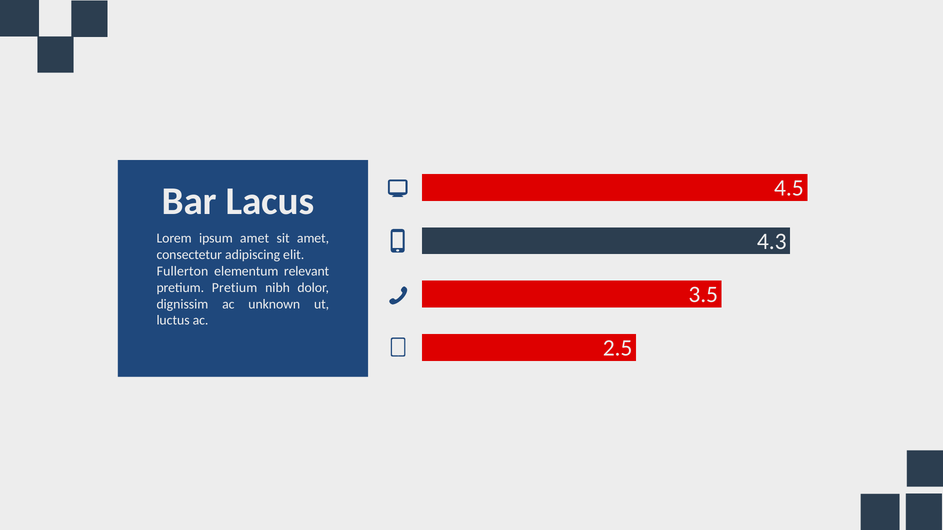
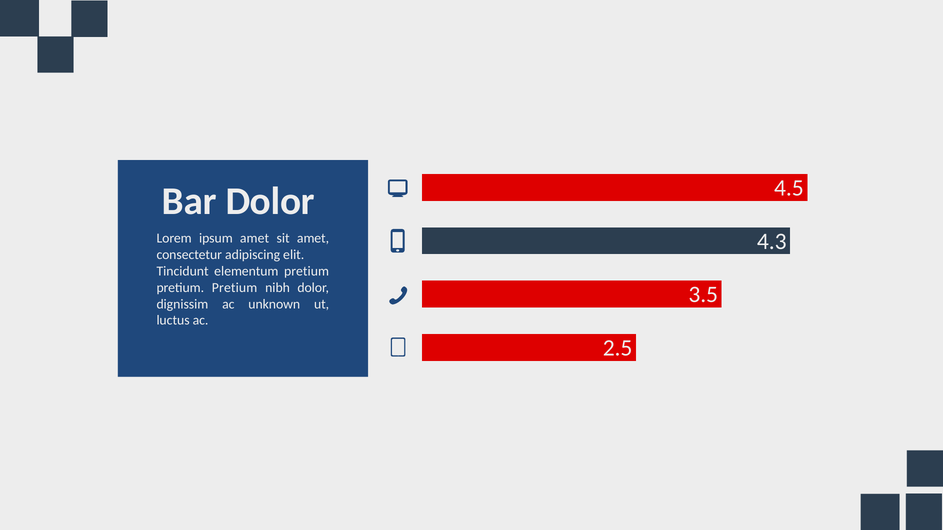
Bar Lacus: Lacus -> Dolor (270, 201)
Fullerton: Fullerton -> Tincidunt (183, 271)
elementum relevant: relevant -> pretium (306, 271)
